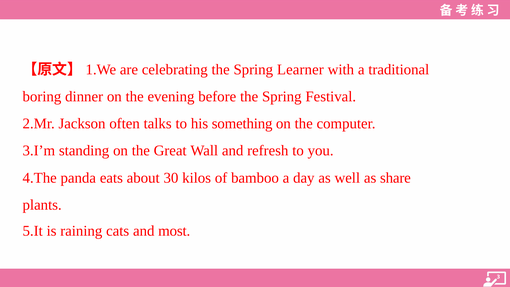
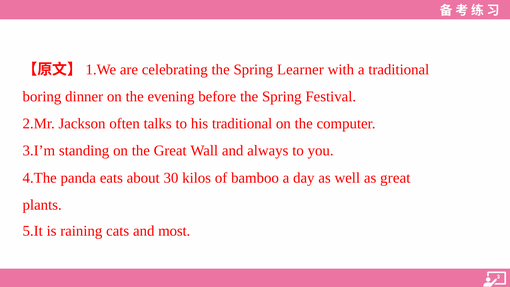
his something: something -> traditional (242, 124)
refresh: refresh -> always (268, 151)
as share: share -> great (395, 178)
